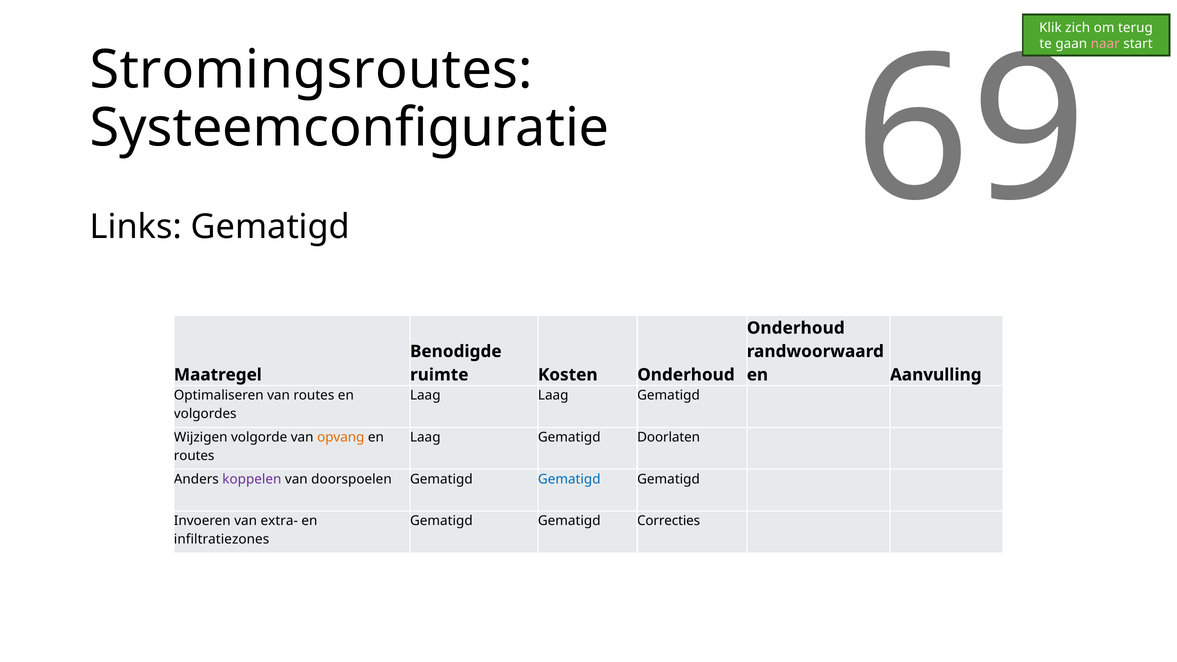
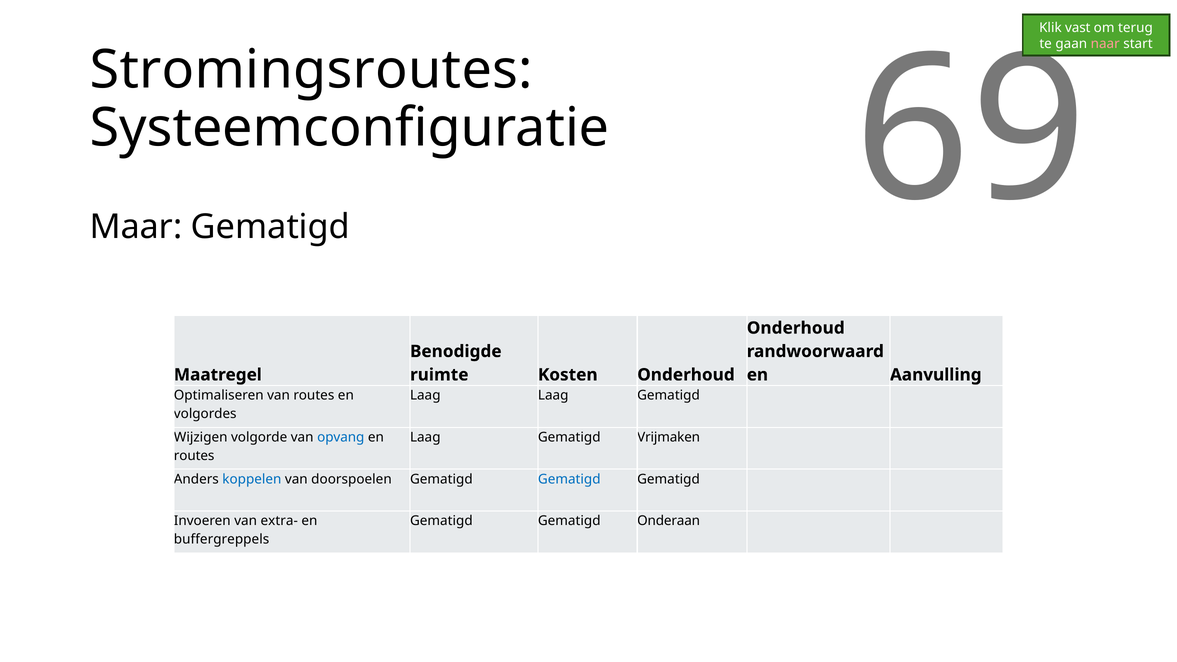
zich: zich -> vast (1078, 28)
Links: Links -> Maar (136, 227)
opvang colour: orange -> blue (341, 437)
Doorlaten: Doorlaten -> Vrijmaken (669, 437)
koppelen colour: purple -> blue (252, 479)
Correcties: Correcties -> Onderaan (669, 521)
infiltratiezones: infiltratiezones -> buffergreppels (222, 539)
